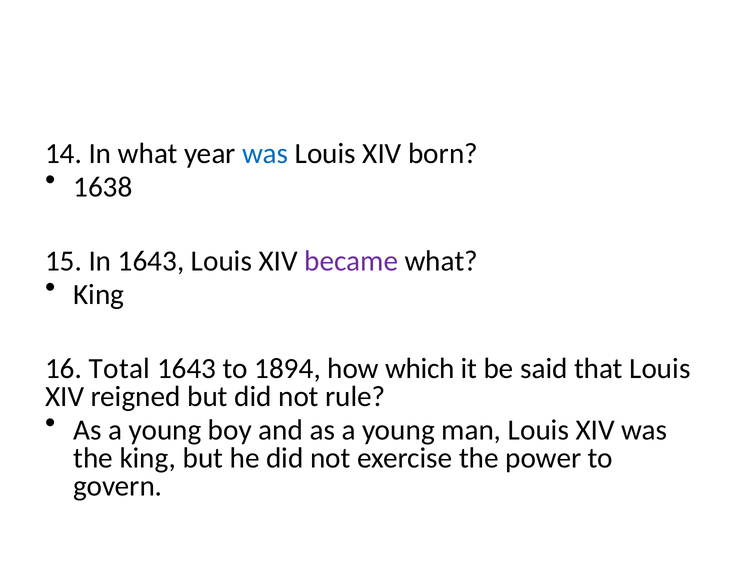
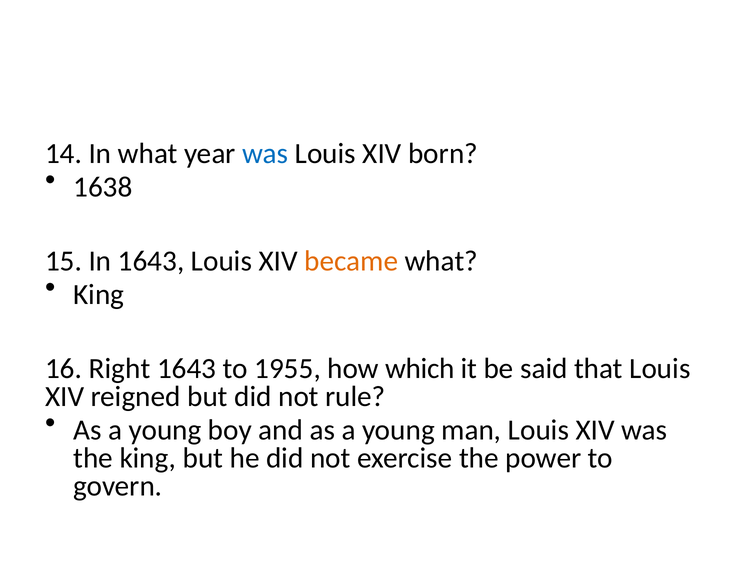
became colour: purple -> orange (351, 261)
Total: Total -> Right (120, 368)
1894: 1894 -> 1955 (288, 368)
